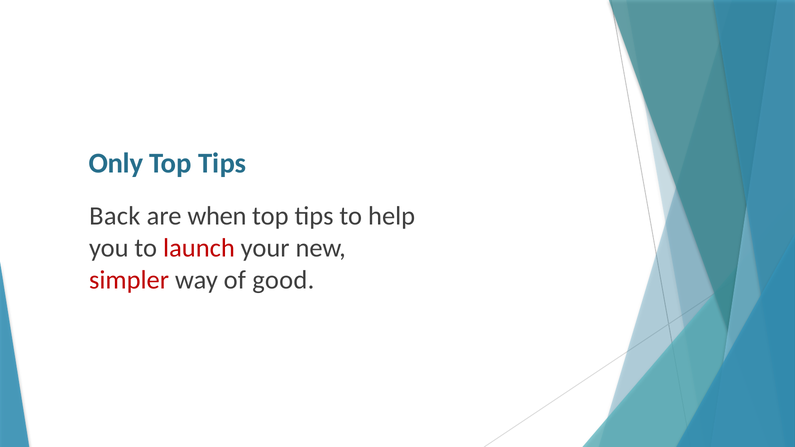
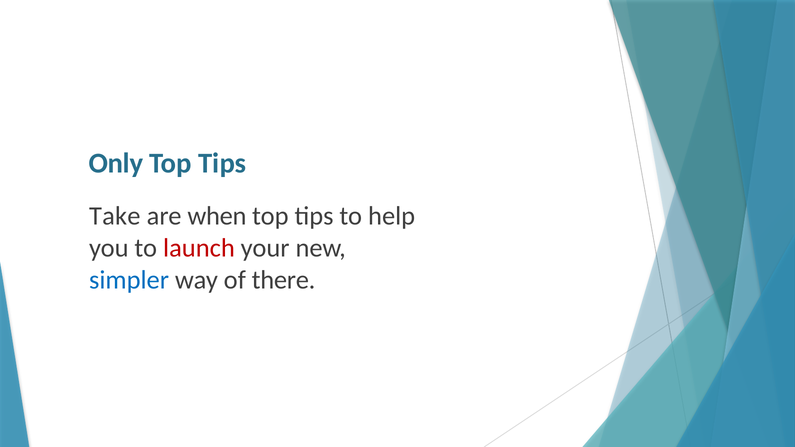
Back: Back -> Take (115, 216)
simpler colour: red -> blue (129, 280)
good: good -> there (284, 280)
